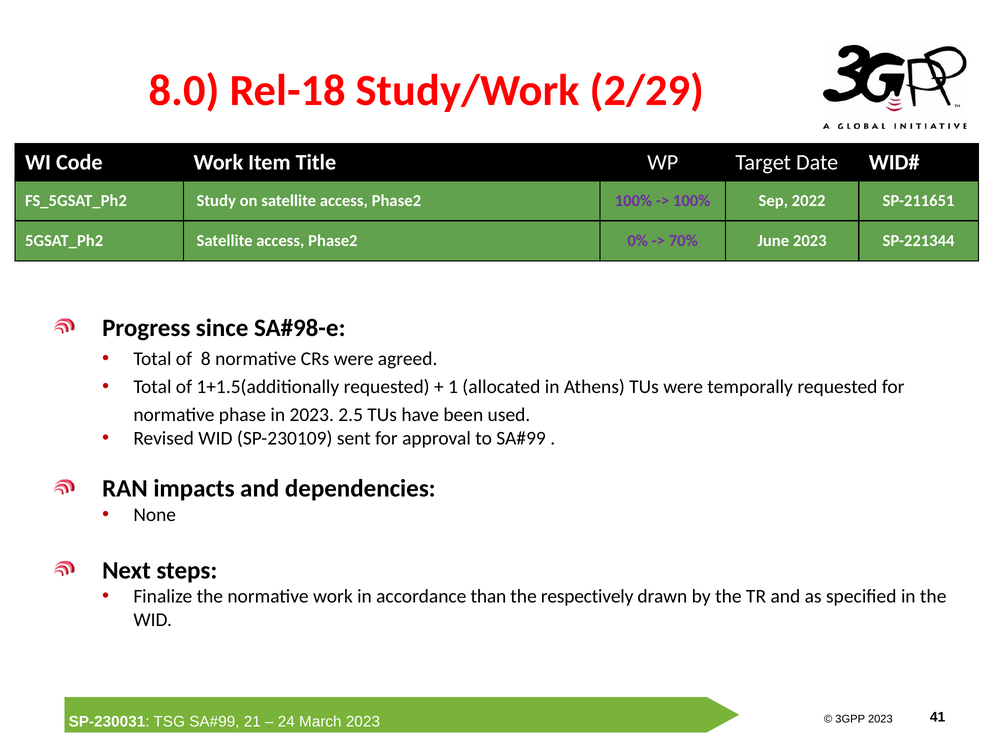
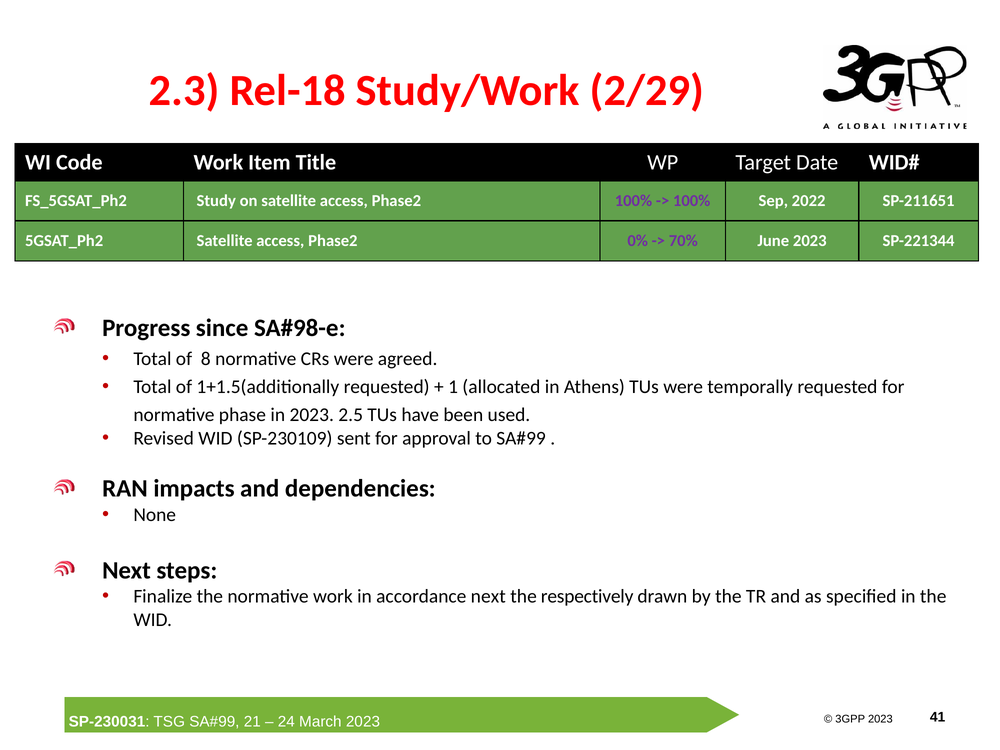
8.0: 8.0 -> 2.3 (184, 91)
accordance than: than -> next (488, 597)
